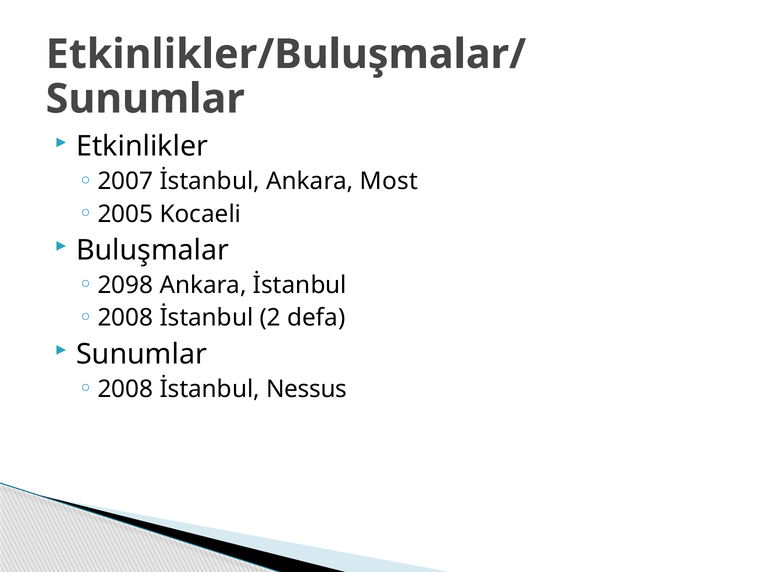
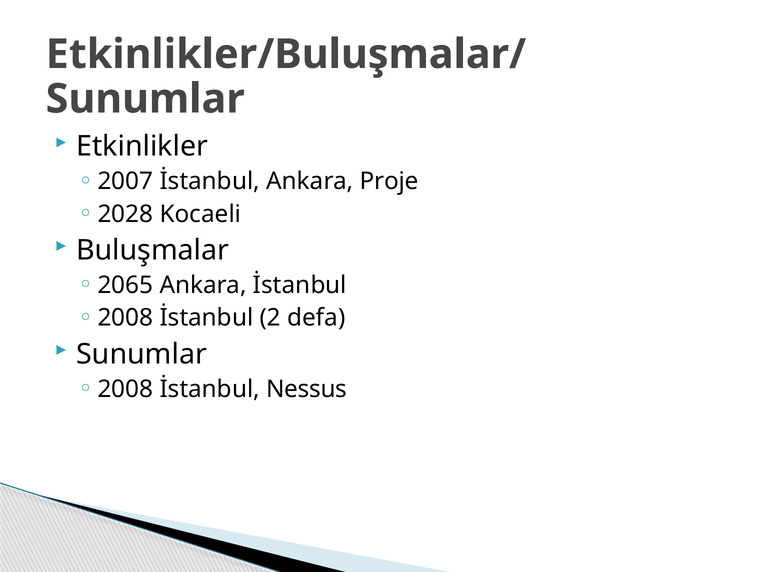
Most: Most -> Proje (389, 181)
2005: 2005 -> 2028 (125, 214)
2098: 2098 -> 2065 (125, 285)
